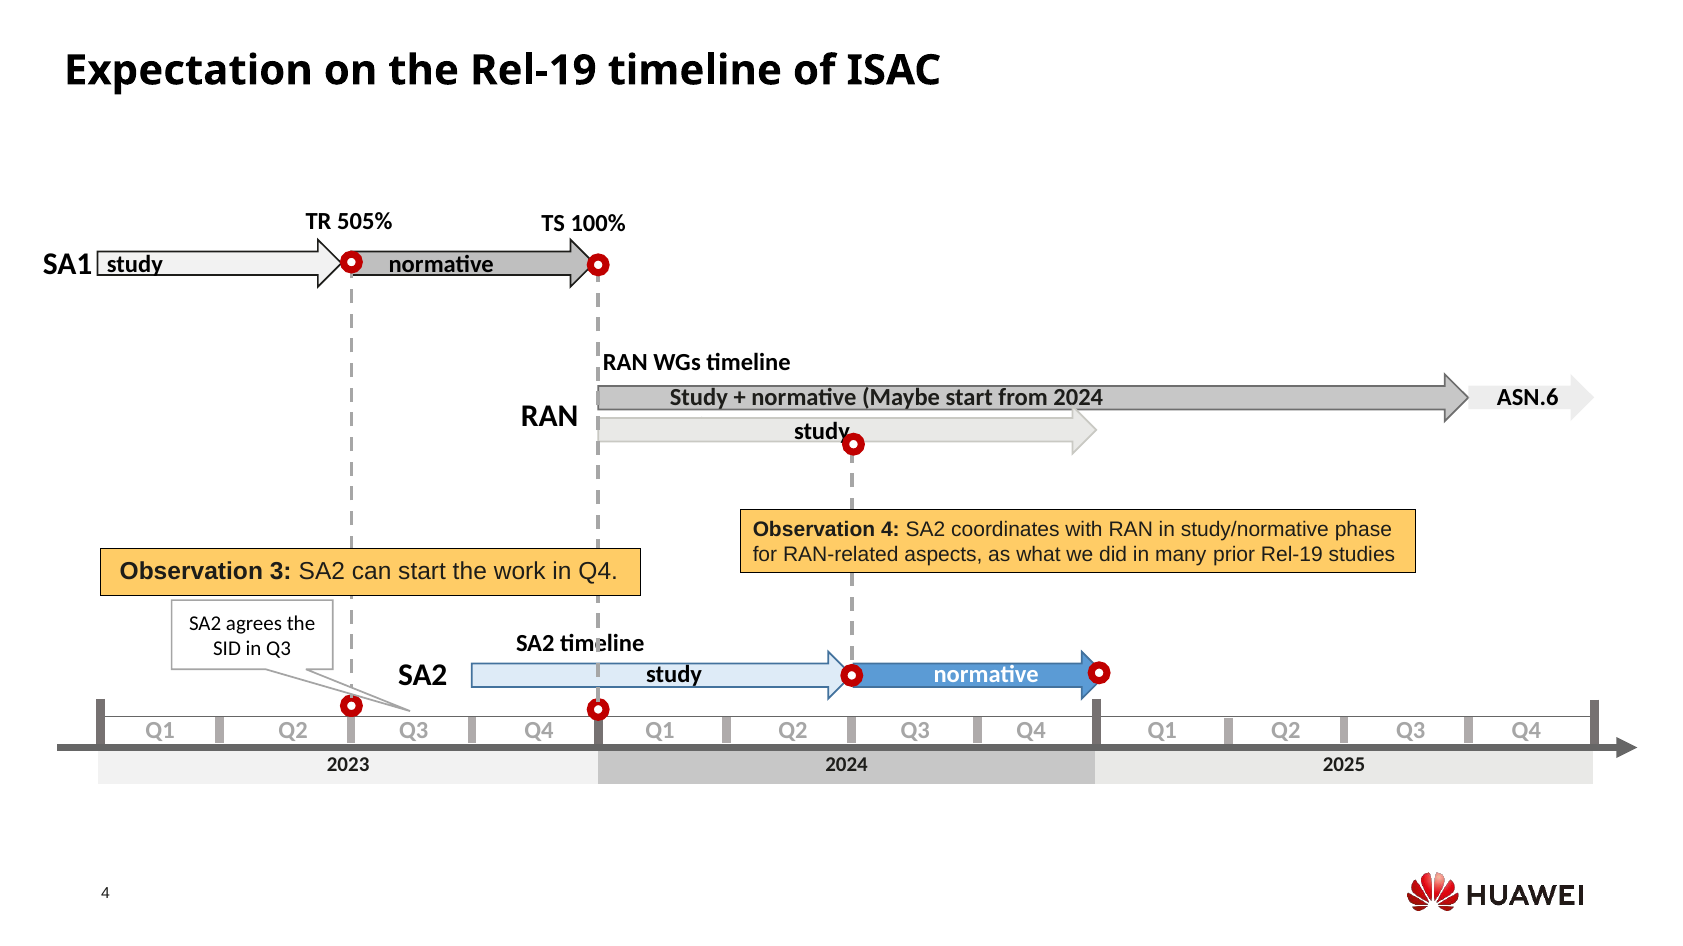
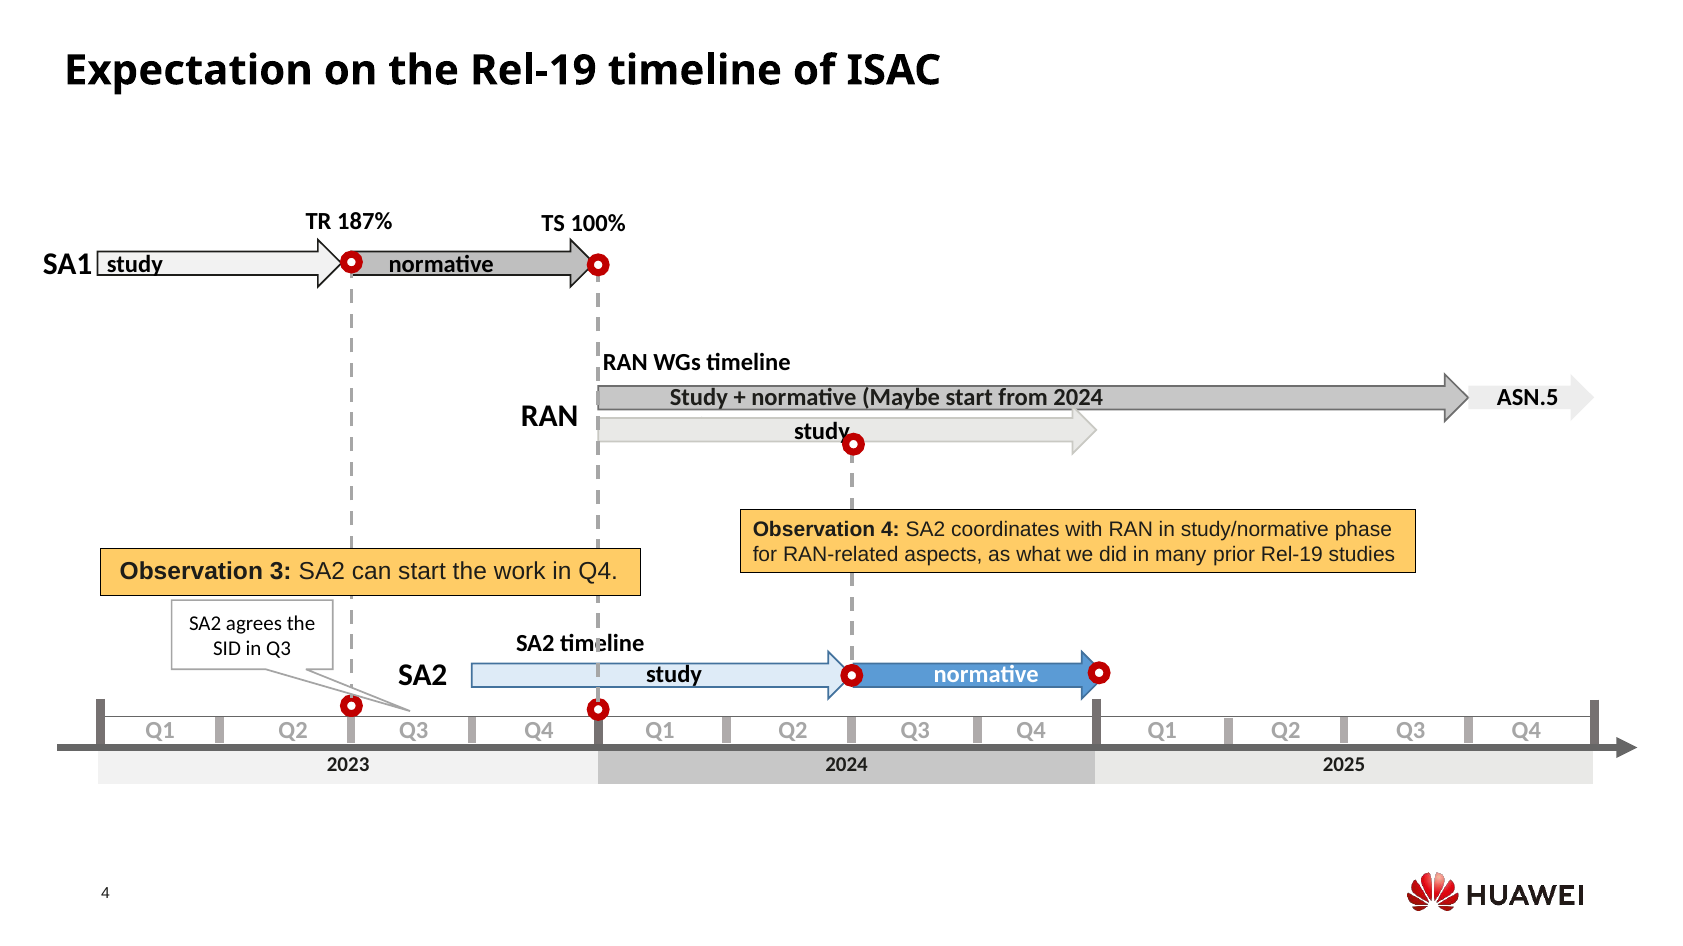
505%: 505% -> 187% (365, 222)
ASN.6: ASN.6 -> ASN.5 (1528, 398)
